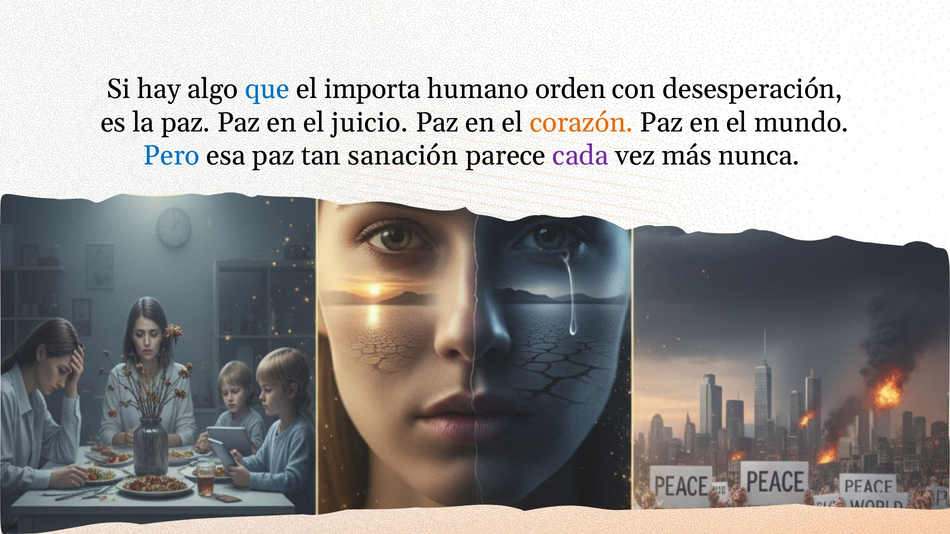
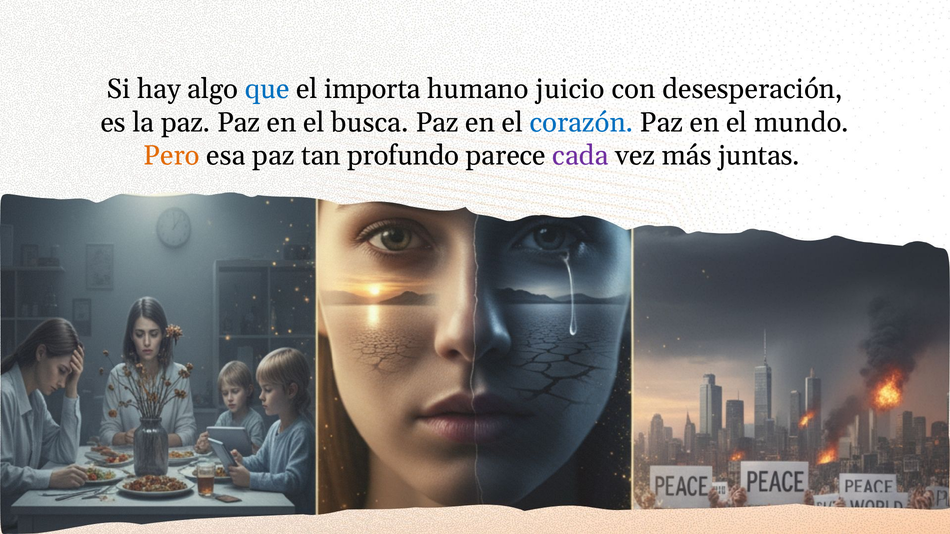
orden: orden -> juicio (570, 89)
juicio: juicio -> busca (370, 123)
corazón colour: orange -> blue (581, 123)
Pero colour: blue -> orange (172, 156)
sanación: sanación -> profundo (403, 156)
nunca: nunca -> juntas (759, 156)
